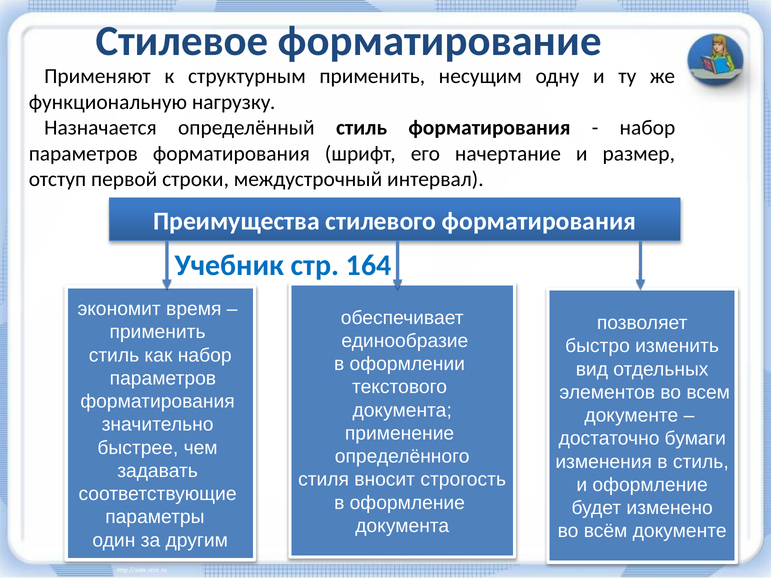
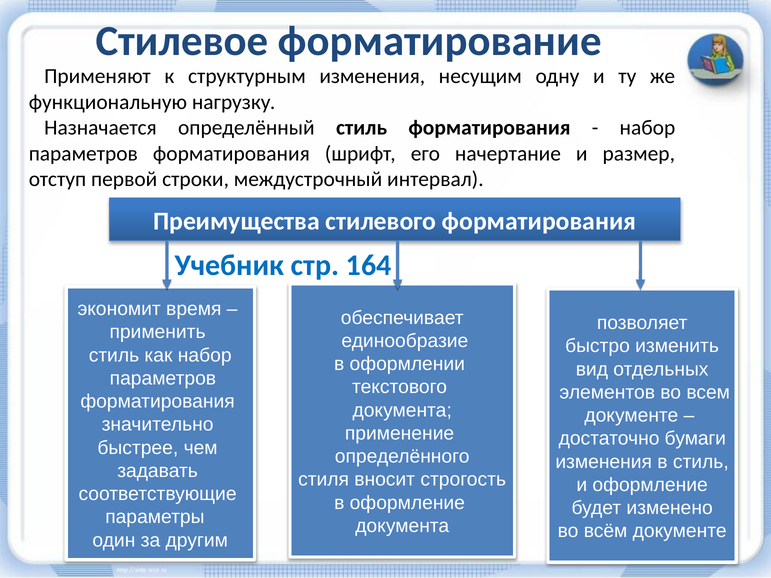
структурным применить: применить -> изменения (372, 76)
